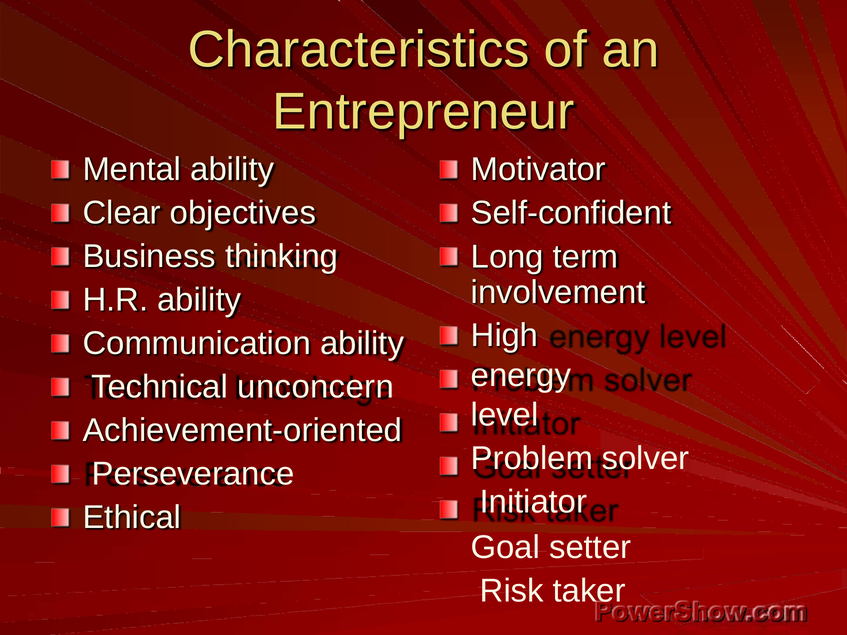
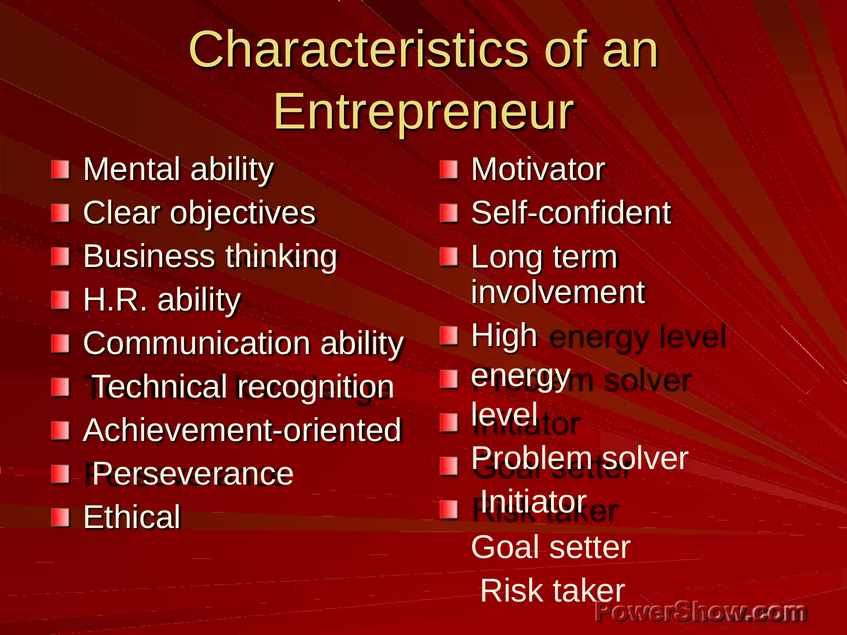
unconcern: unconcern -> recognition (316, 387)
